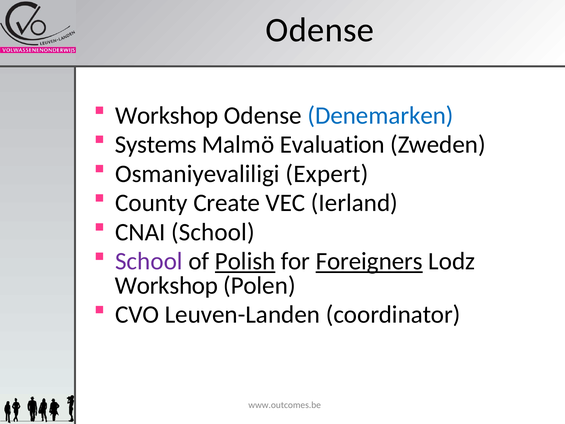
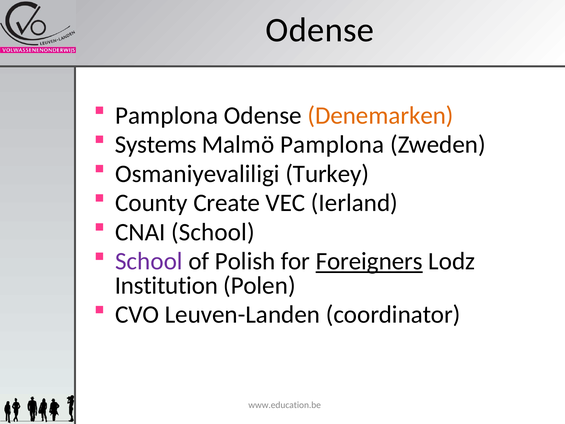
Workshop: Workshop -> Pamplona (167, 115)
Denemarken colour: blue -> orange (380, 115)
Malmö Evaluation: Evaluation -> Pamplona (332, 145)
Expert: Expert -> Turkey (327, 174)
Polish underline: present -> none (245, 261)
Workshop: Workshop -> Institution (166, 285)
www.outcomes.be: www.outcomes.be -> www.education.be (285, 405)
